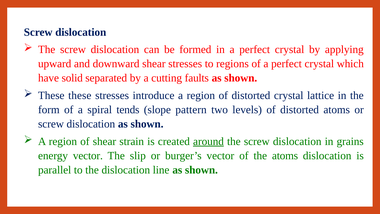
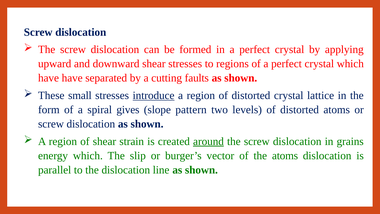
have solid: solid -> have (72, 78)
These these: these -> small (80, 95)
introduce underline: none -> present (154, 95)
tends: tends -> gives (128, 110)
energy vector: vector -> which (88, 155)
